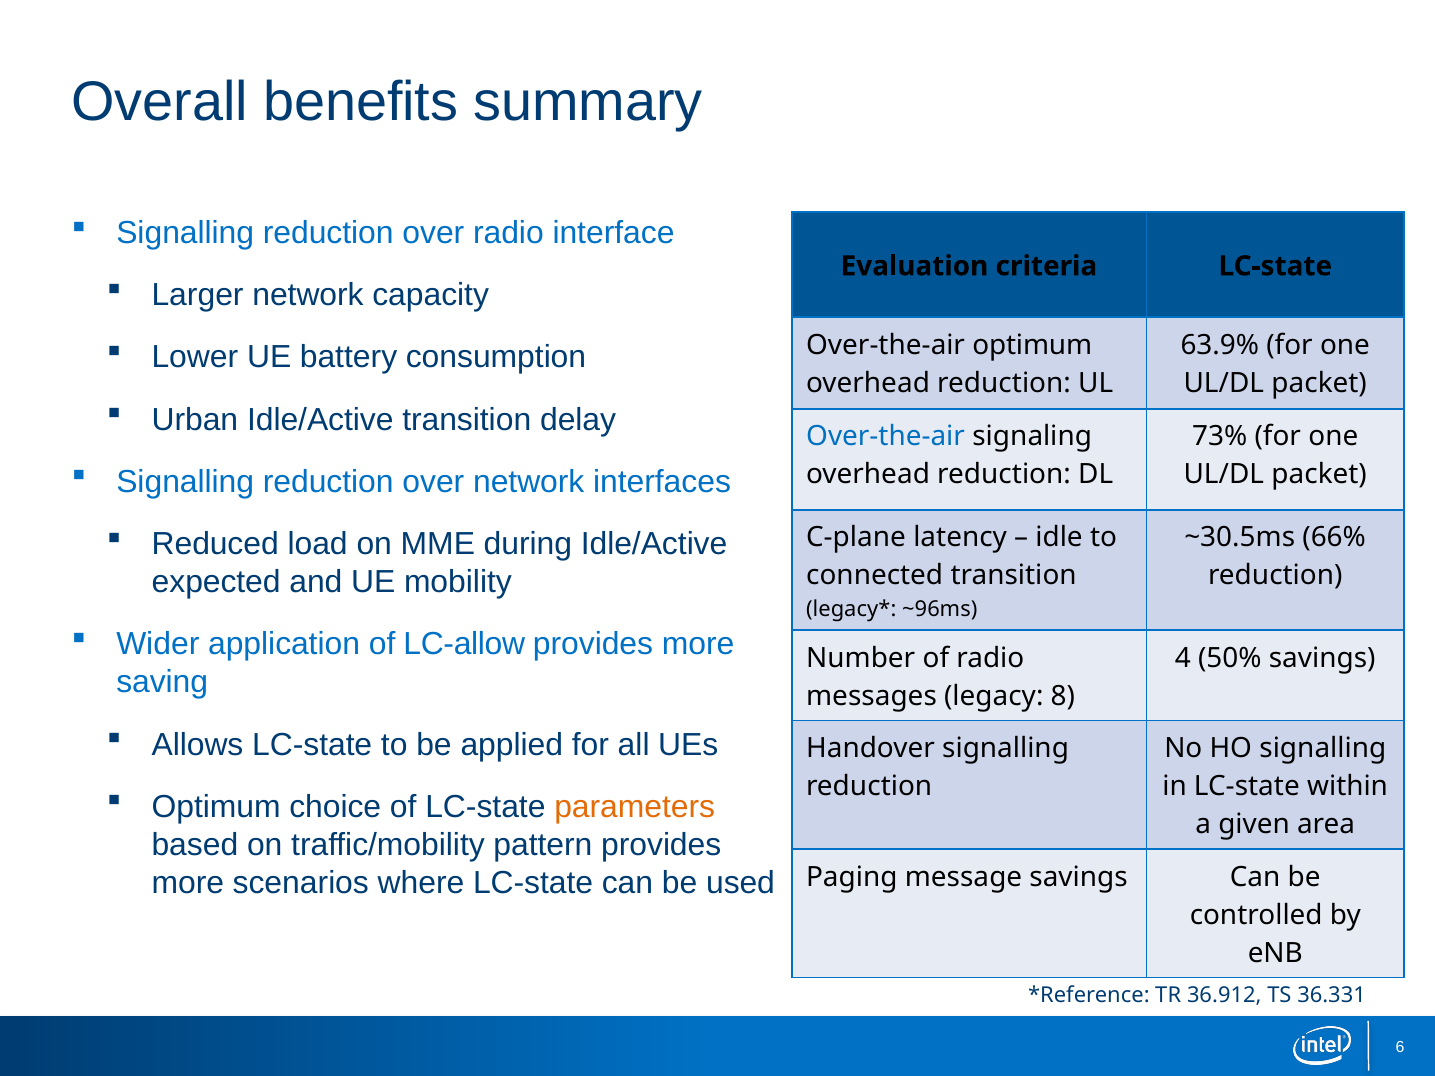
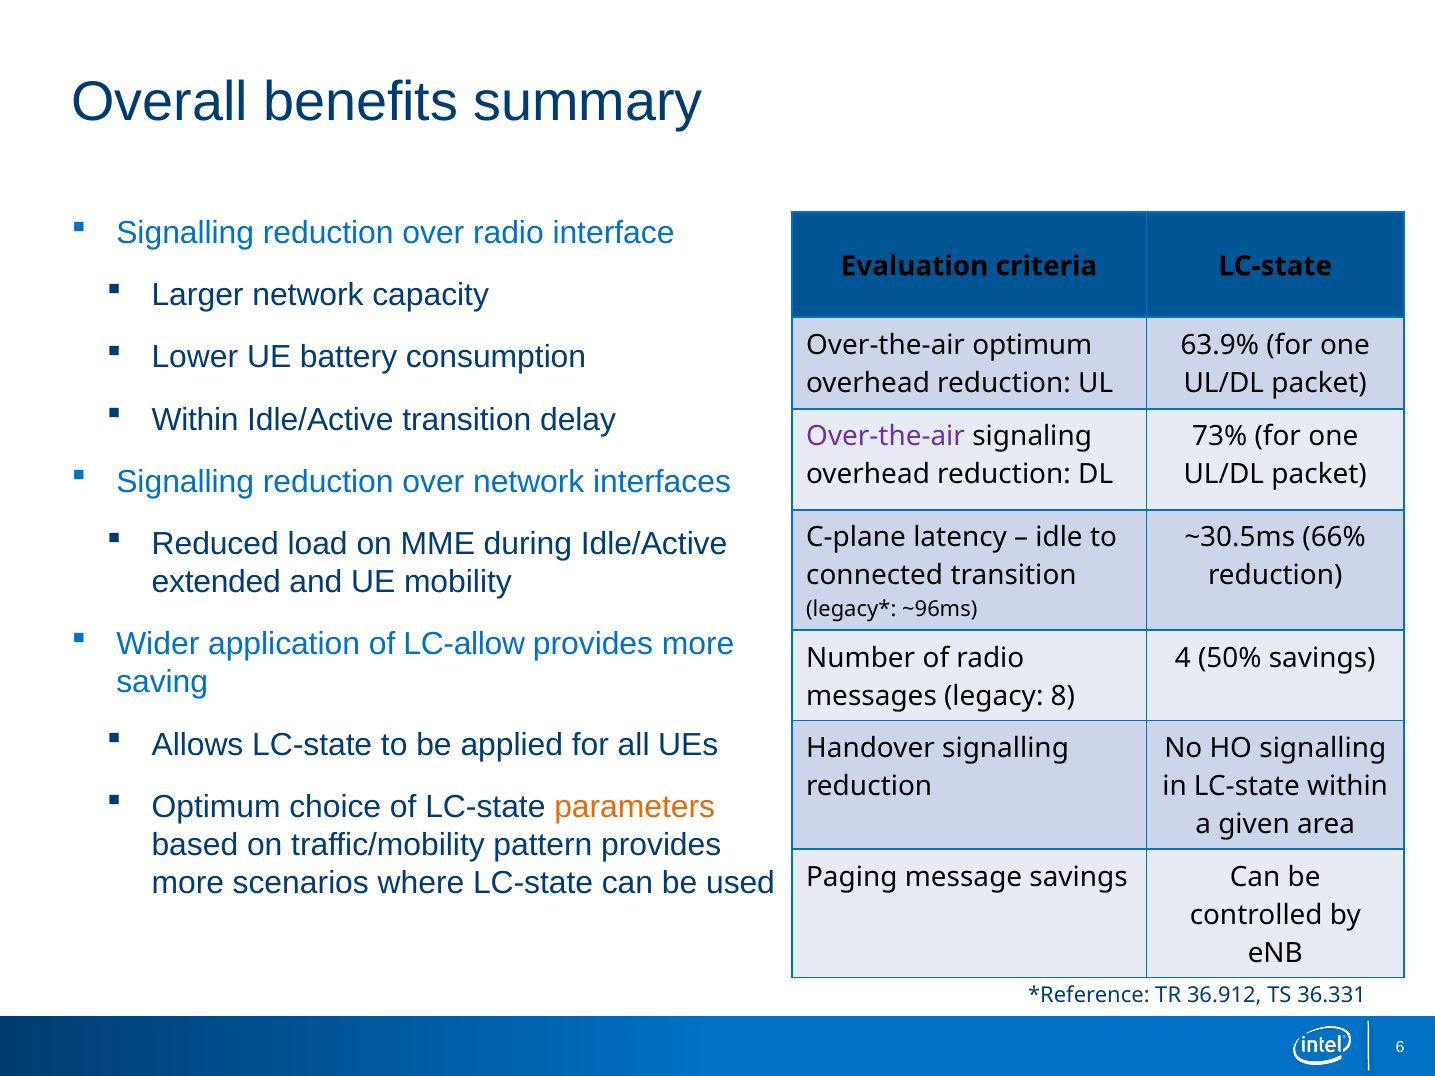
Urban: Urban -> Within (195, 420)
Over-the-air colour: blue -> purple (886, 437)
expected: expected -> extended (216, 582)
